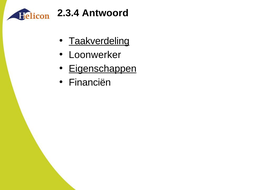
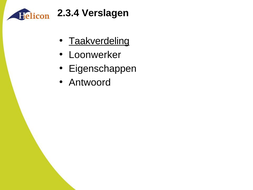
Antwoord: Antwoord -> Verslagen (105, 13)
Eigenschappen underline: present -> none (103, 69)
Financiën: Financiën -> Antwoord (90, 82)
